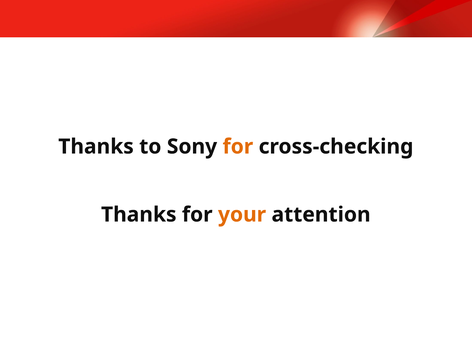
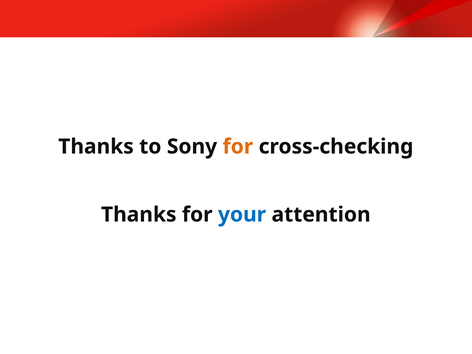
your colour: orange -> blue (242, 215)
